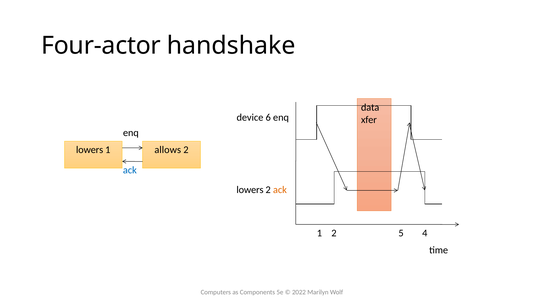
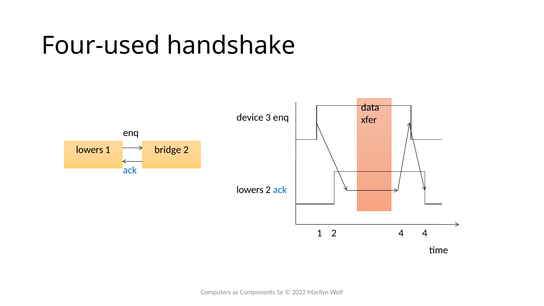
Four-actor: Four-actor -> Four-used (101, 46)
6: 6 -> 3 (268, 117)
allows: allows -> bridge (168, 150)
ack colour: orange -> blue (280, 190)
2 5: 5 -> 4 (401, 233)
